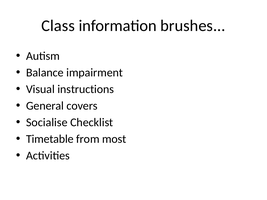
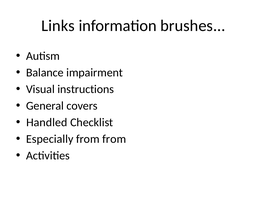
Class: Class -> Links (58, 26)
Socialise: Socialise -> Handled (47, 122)
Timetable: Timetable -> Especially (50, 139)
from most: most -> from (114, 139)
